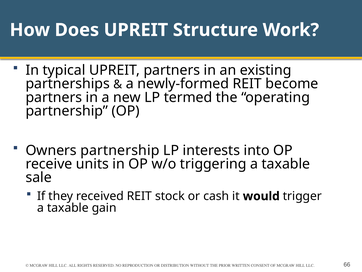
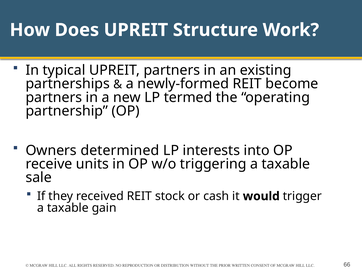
Owners partnership: partnership -> determined (120, 150)
